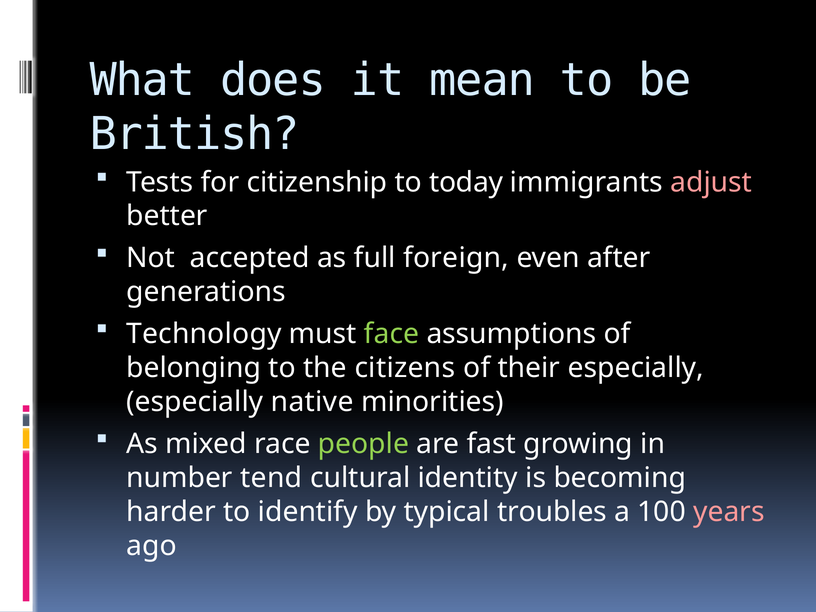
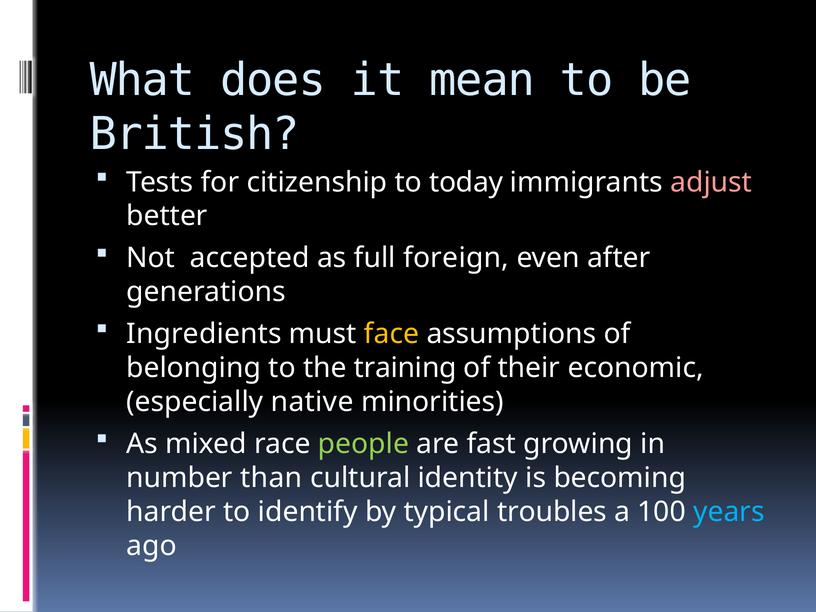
Technology: Technology -> Ingredients (204, 334)
face colour: light green -> yellow (392, 334)
citizens: citizens -> training (405, 368)
their especially: especially -> economic (636, 368)
tend: tend -> than (271, 478)
years colour: pink -> light blue (729, 512)
